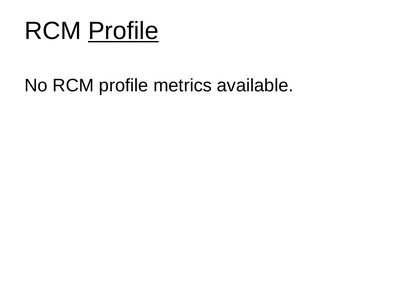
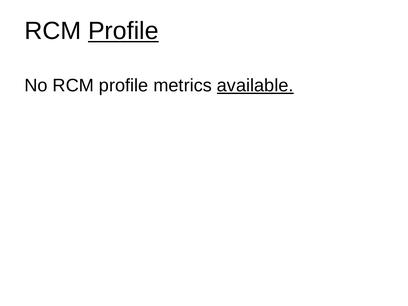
available underline: none -> present (255, 86)
